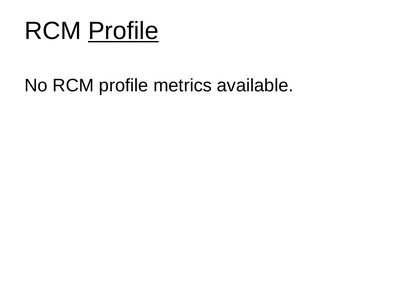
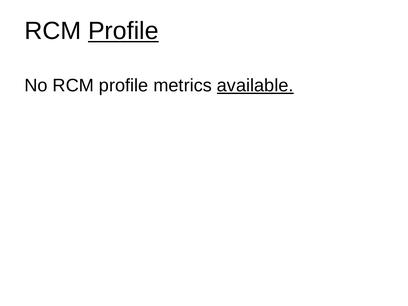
available underline: none -> present (255, 86)
